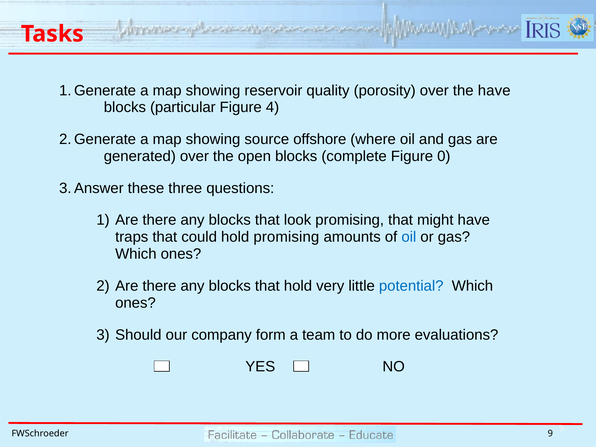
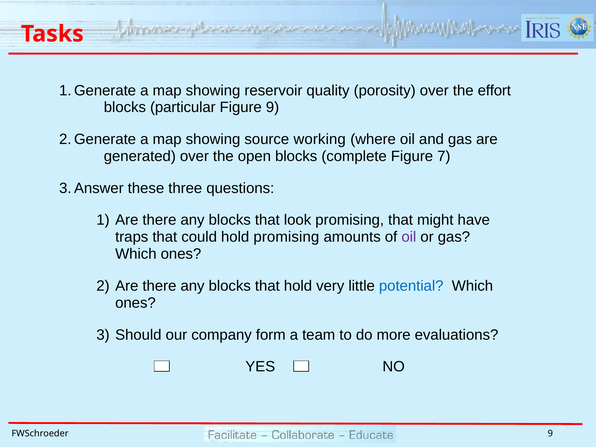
the have: have -> effort (494, 90)
Figure 4: 4 -> 9 (273, 107)
offshore: offshore -> working (320, 139)
0: 0 -> 7 (444, 156)
oil colour: blue -> purple (409, 237)
